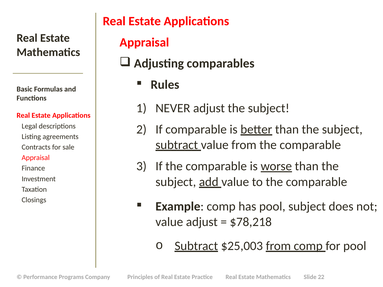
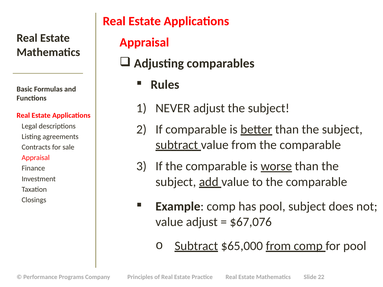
$78,218: $78,218 -> $67,076 (251, 222)
$25,003: $25,003 -> $65,000 (242, 246)
